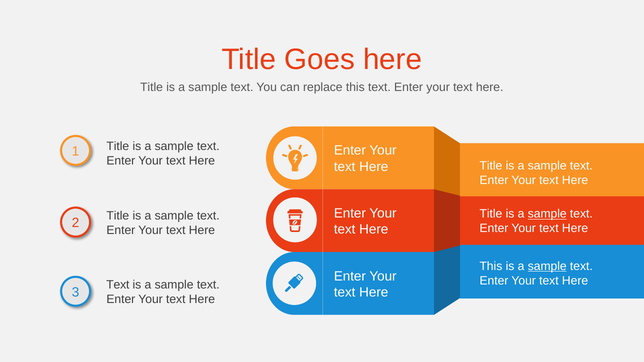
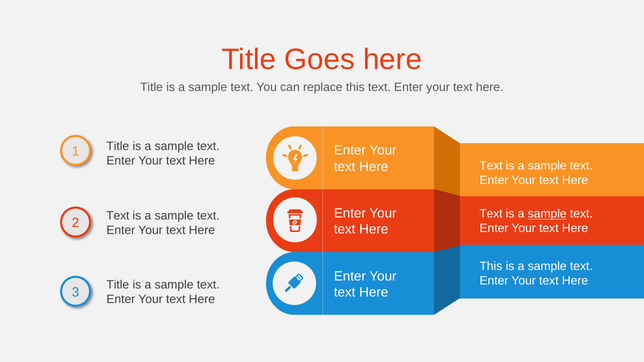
Title: Title -> Text (491, 166)
Title: Title -> Text (491, 214)
Title: Title -> Text (118, 216)
sample underline: present -> none (547, 266)
Text: Text -> Title (118, 285)
